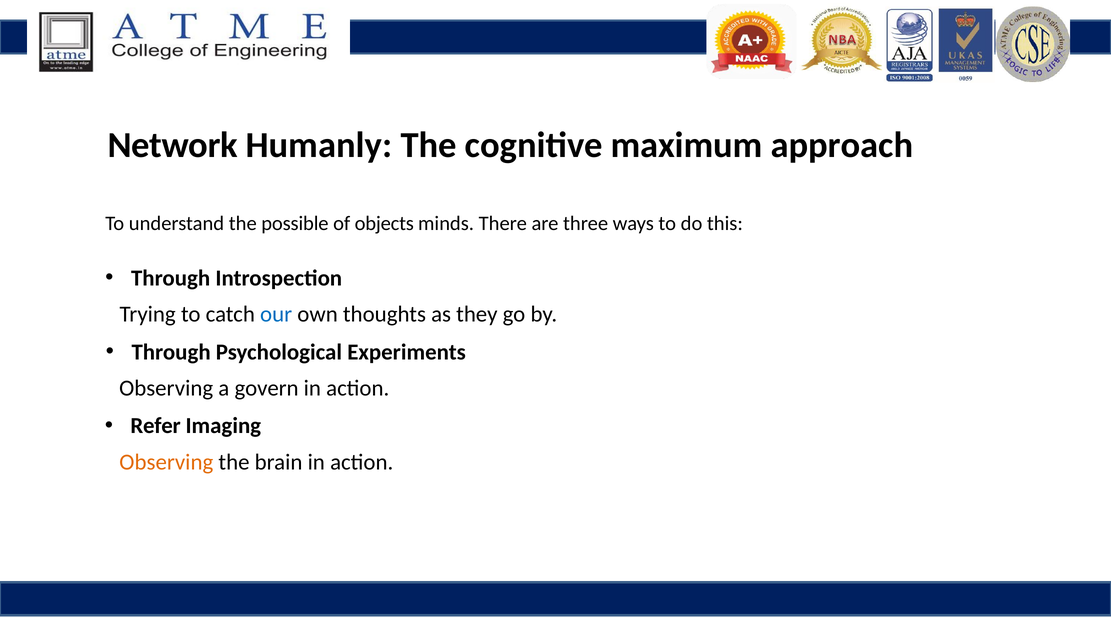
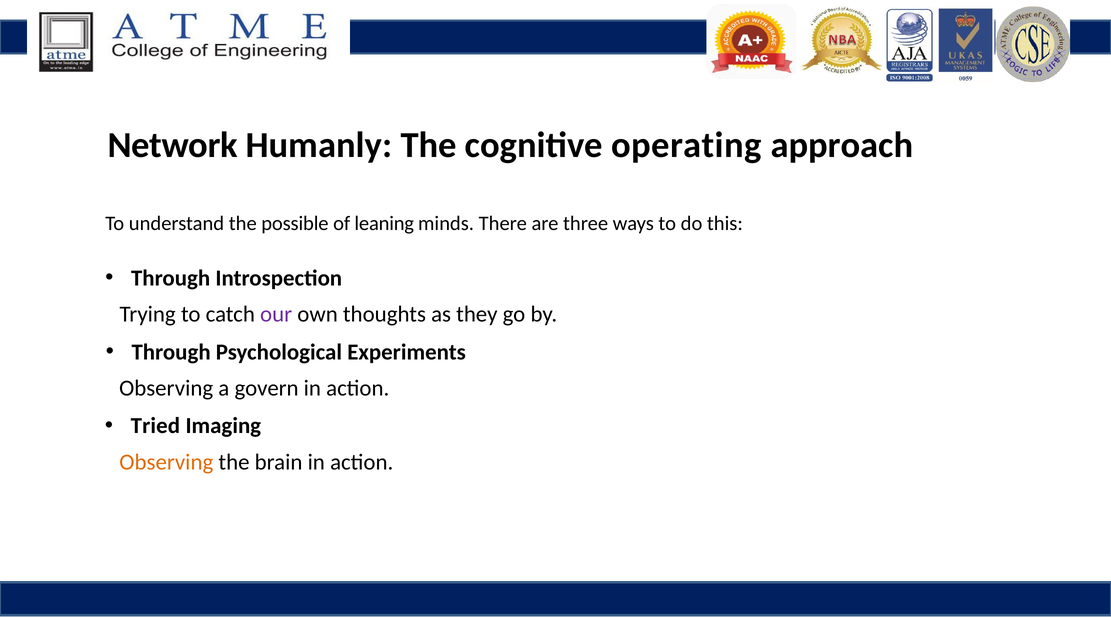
maximum: maximum -> operating (686, 145)
objects: objects -> leaning (384, 224)
our colour: blue -> purple (276, 314)
Refer: Refer -> Tried (155, 426)
